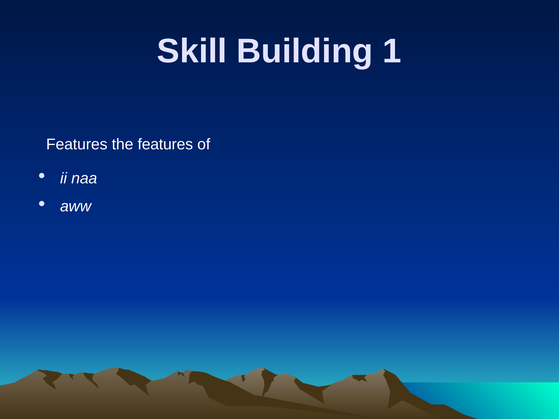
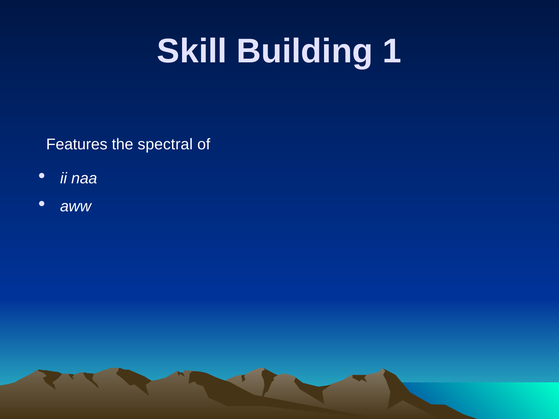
the features: features -> spectral (165, 144)
